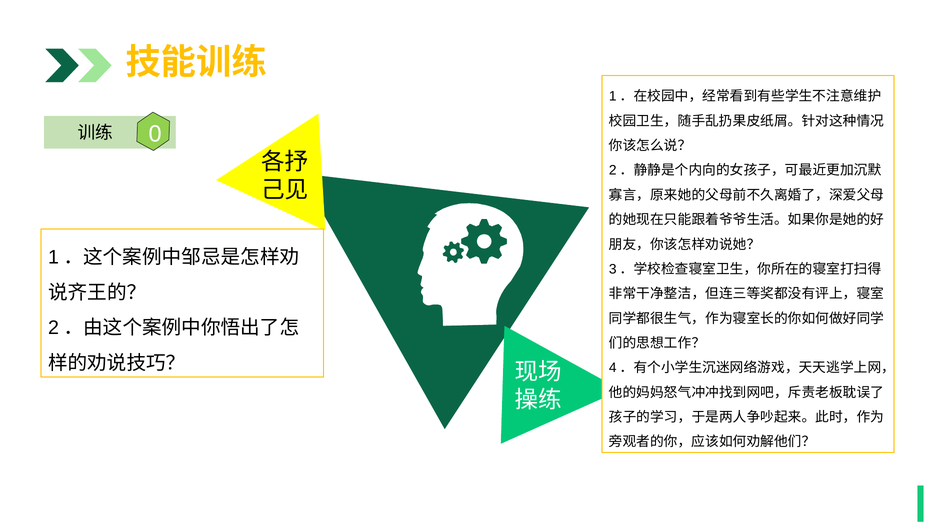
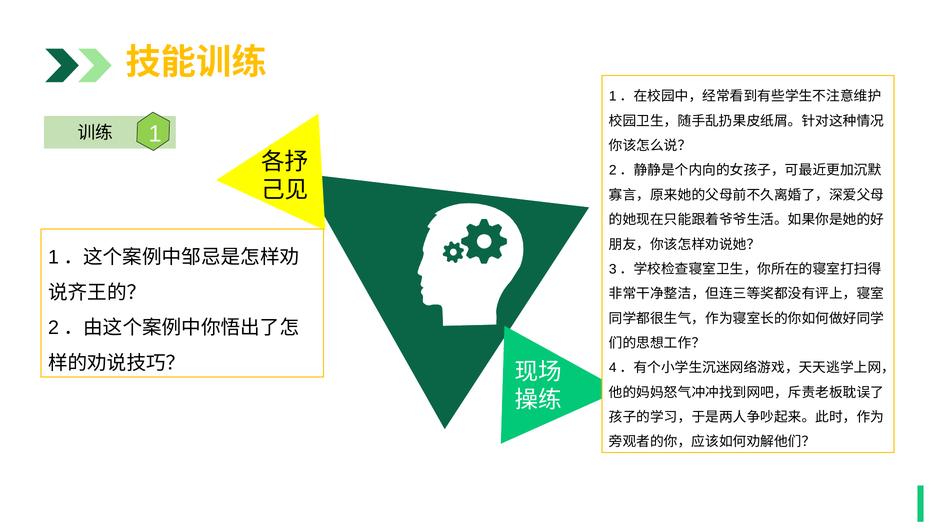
0: 0 -> 1 (155, 134)
